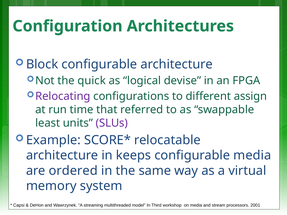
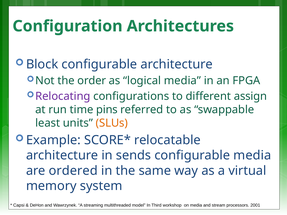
quick: quick -> order (92, 81)
logical devise: devise -> media (182, 81)
that: that -> pins (107, 110)
SLUs colour: purple -> orange (112, 123)
keeps: keeps -> sends (133, 156)
